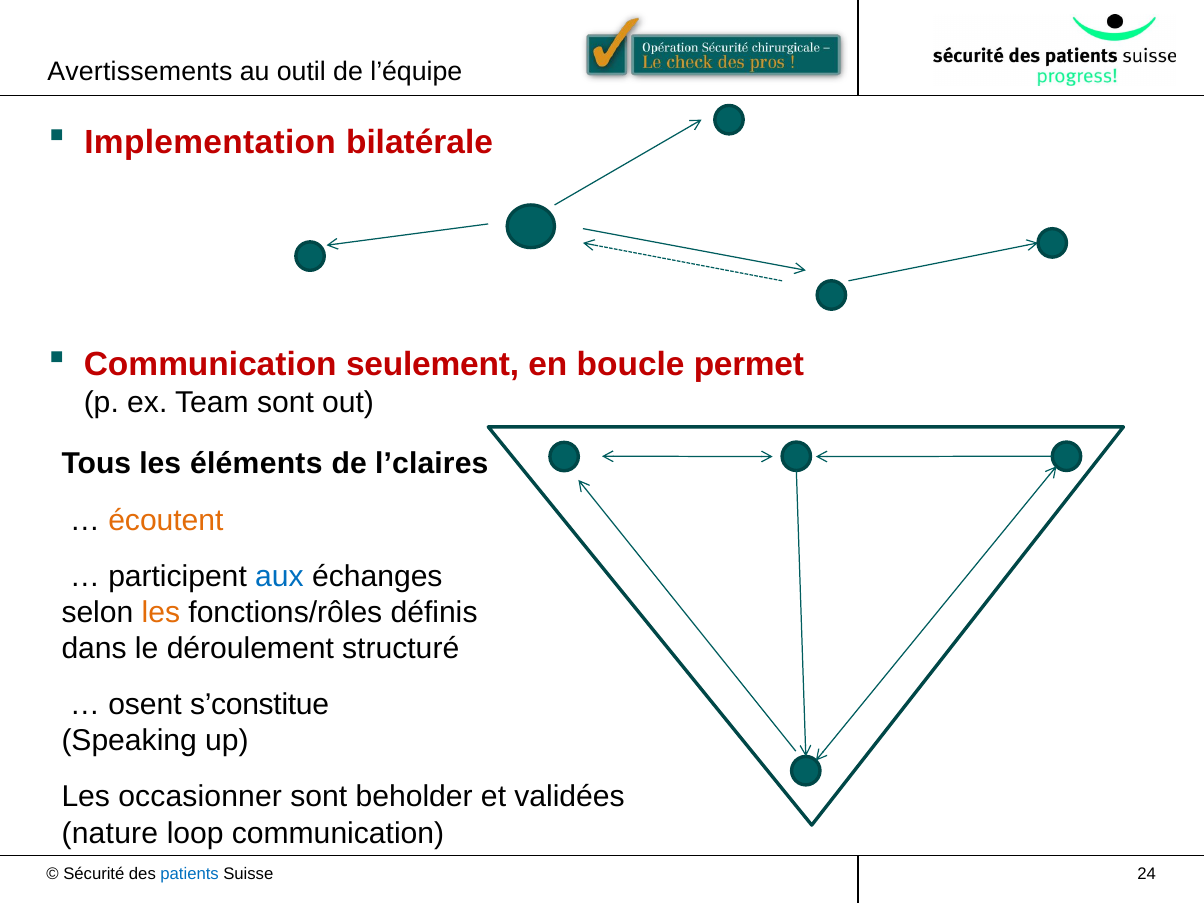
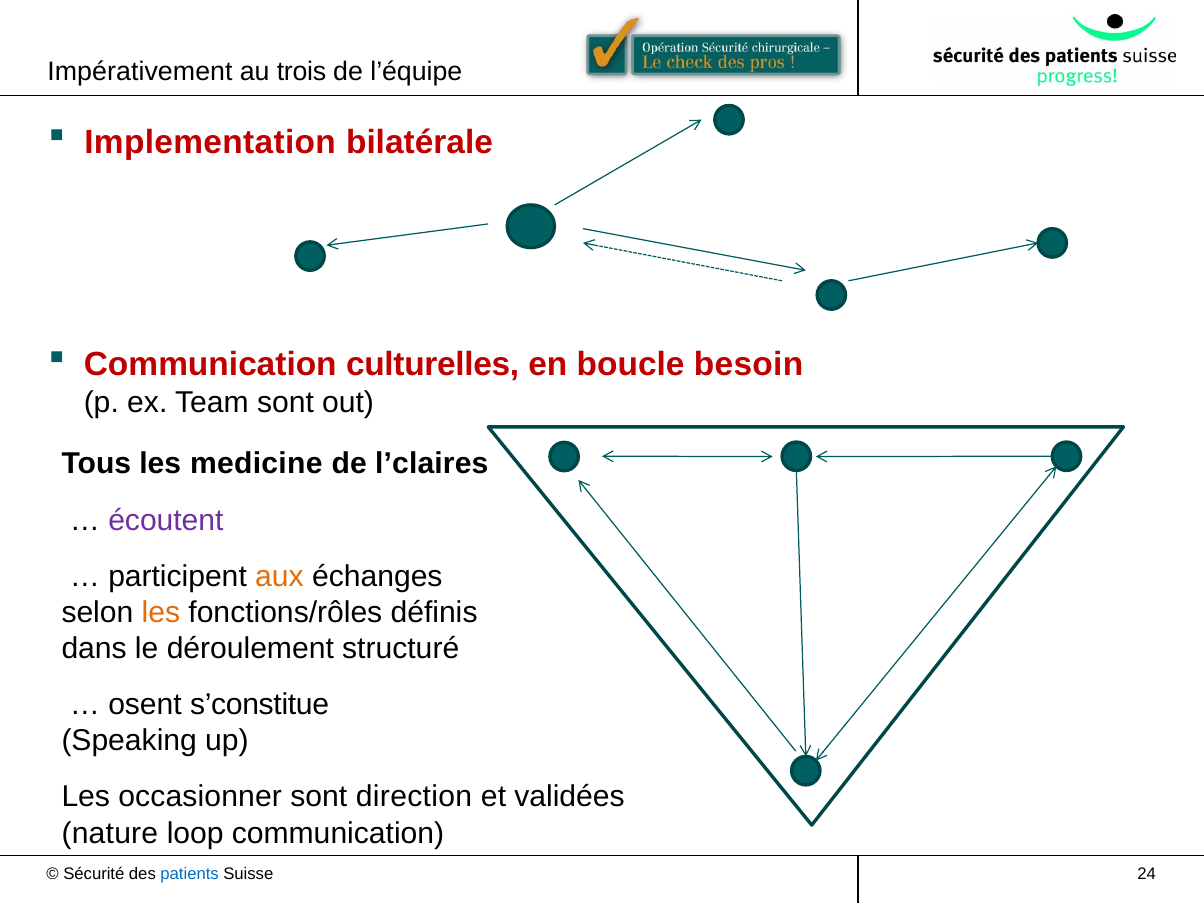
Avertissements: Avertissements -> Impérativement (140, 72)
outil: outil -> trois (301, 72)
seulement: seulement -> culturelles (433, 364)
permet: permet -> besoin (749, 364)
éléments: éléments -> medicine (256, 464)
écoutent colour: orange -> purple (166, 520)
aux colour: blue -> orange (279, 576)
beholder: beholder -> direction (414, 797)
